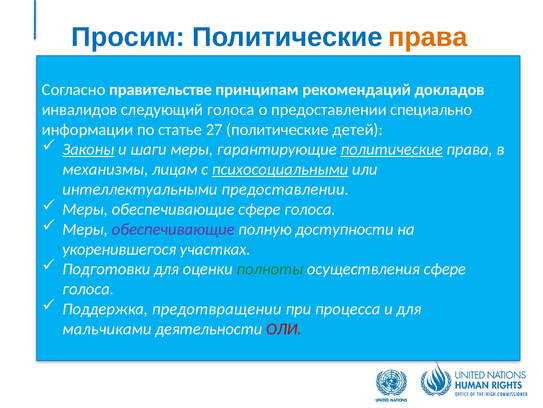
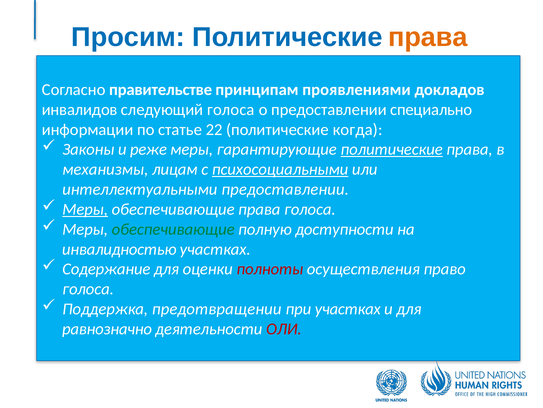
рекомендаций: рекомендаций -> проявлениями (356, 90)
27: 27 -> 22 (214, 129)
детей: детей -> когда (358, 129)
Законы underline: present -> none (88, 149)
шаги: шаги -> реже (148, 149)
Меры underline: none -> present (85, 209)
обеспечивающие сфере: сфере -> права (259, 209)
обеспечивающие colour: purple -> green (173, 229)
укоренившегося: укоренившегося -> инвалидностью (119, 249)
Подготовки: Подготовки -> Содержание (106, 269)
полноты colour: green -> red (270, 269)
осуществления сфере: сфере -> право (445, 269)
при процесса: процесса -> участках (348, 308)
мальчиками: мальчиками -> равнозначно (107, 328)
